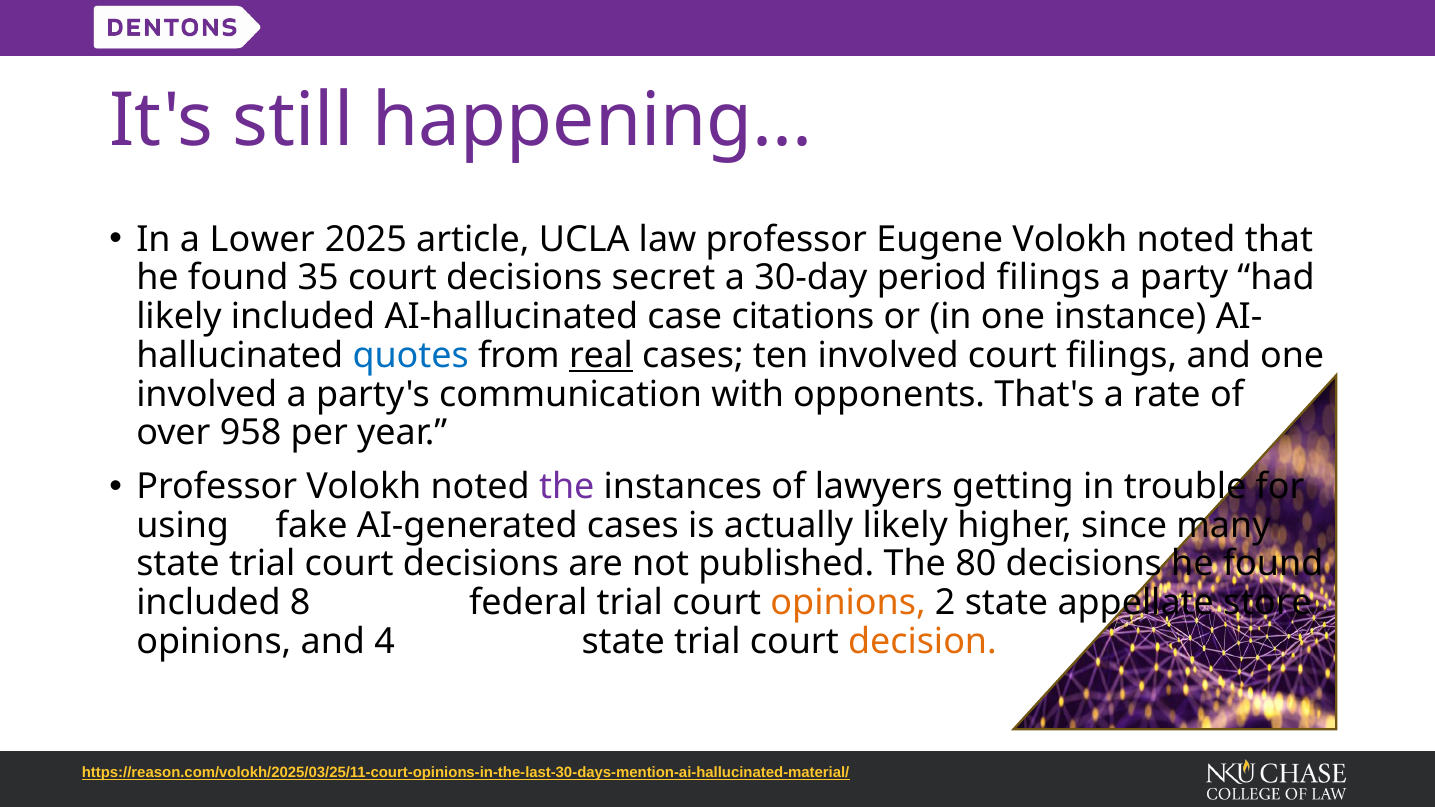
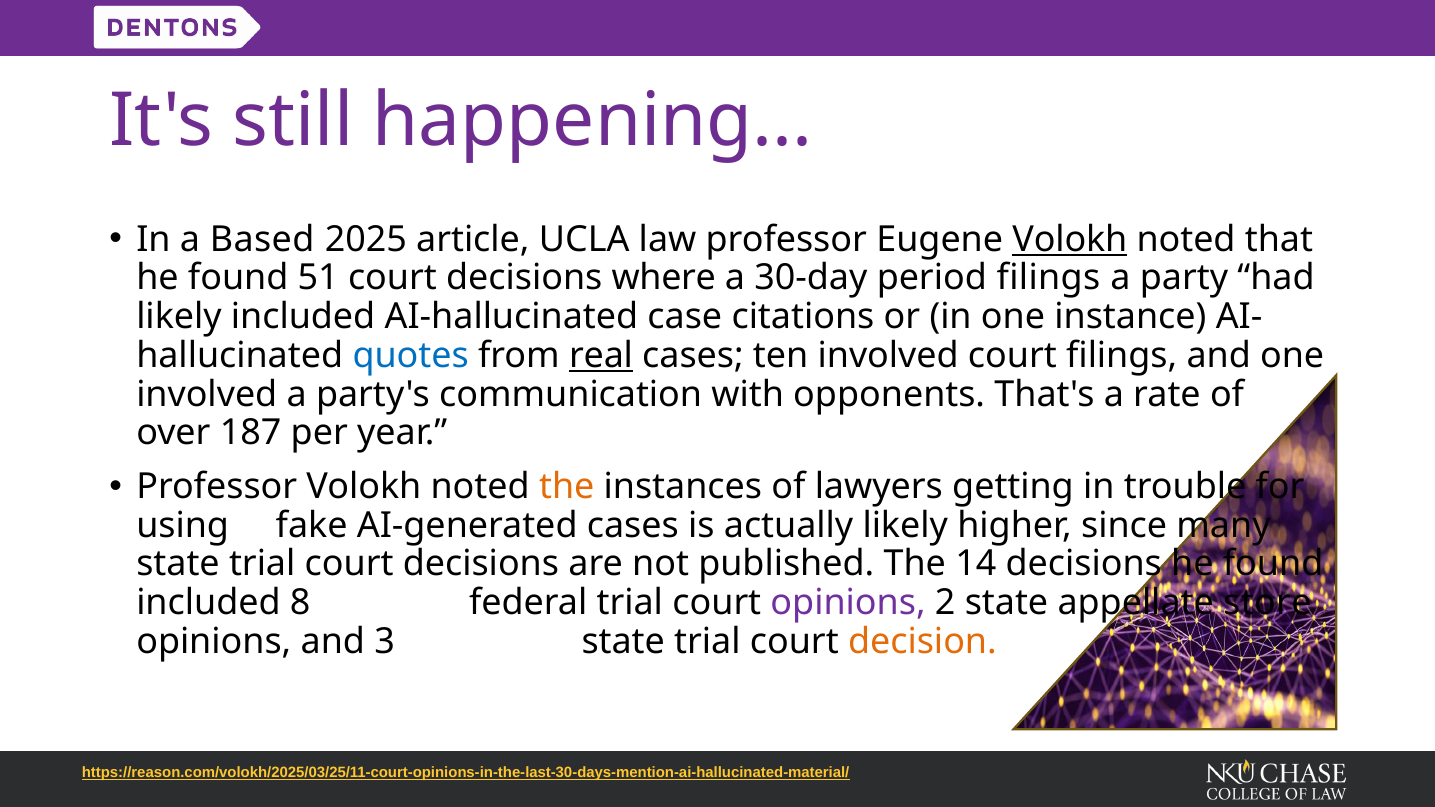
Lower: Lower -> Based (262, 239)
Volokh underline: none -> present (1070, 239)
35: 35 -> 51 (318, 278)
secret: secret -> where (664, 278)
958: 958 -> 187 (251, 433)
the colour: purple -> orange (567, 487)
80: 80 -> 14 (976, 564)
opinions colour: orange -> purple (848, 603)
4: 4 -> 3 (385, 642)
